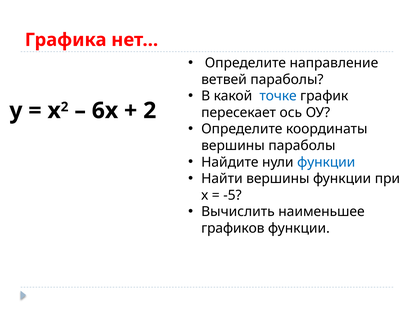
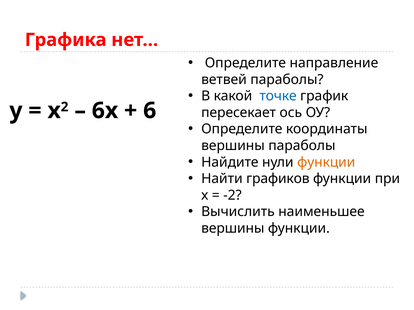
2: 2 -> 6 (150, 111)
функции colour: blue -> orange (326, 162)
Найти вершины: вершины -> графиков (278, 179)
-5: -5 -> -2 (232, 196)
графиков: графиков -> вершины (233, 229)
